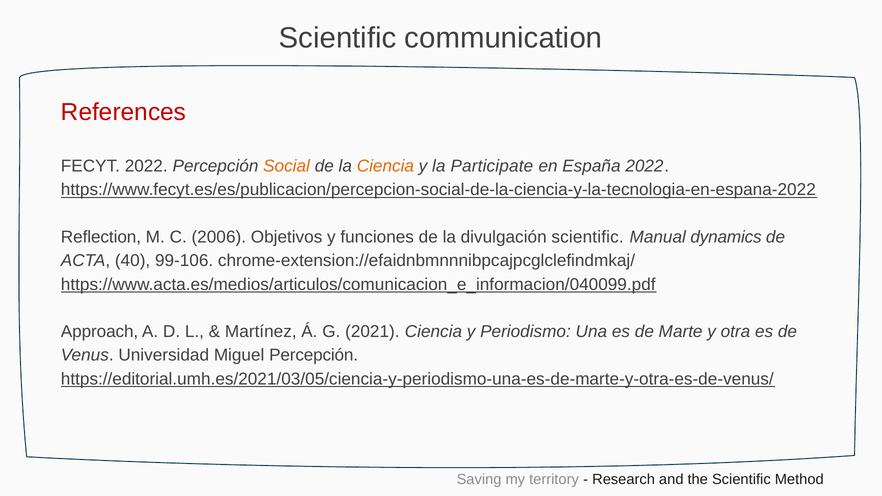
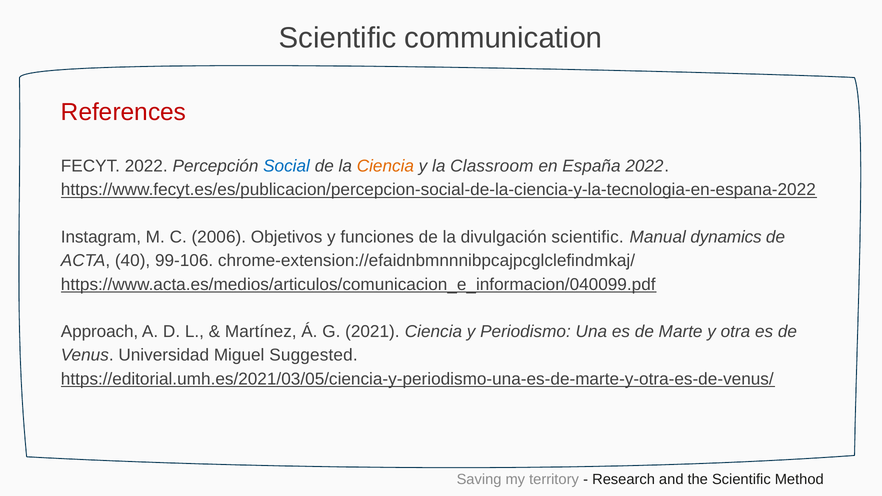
Social colour: orange -> blue (287, 166)
Participate: Participate -> Classroom (492, 166)
Reflection: Reflection -> Instagram (101, 237)
Miguel Percepción: Percepción -> Suggested (313, 355)
